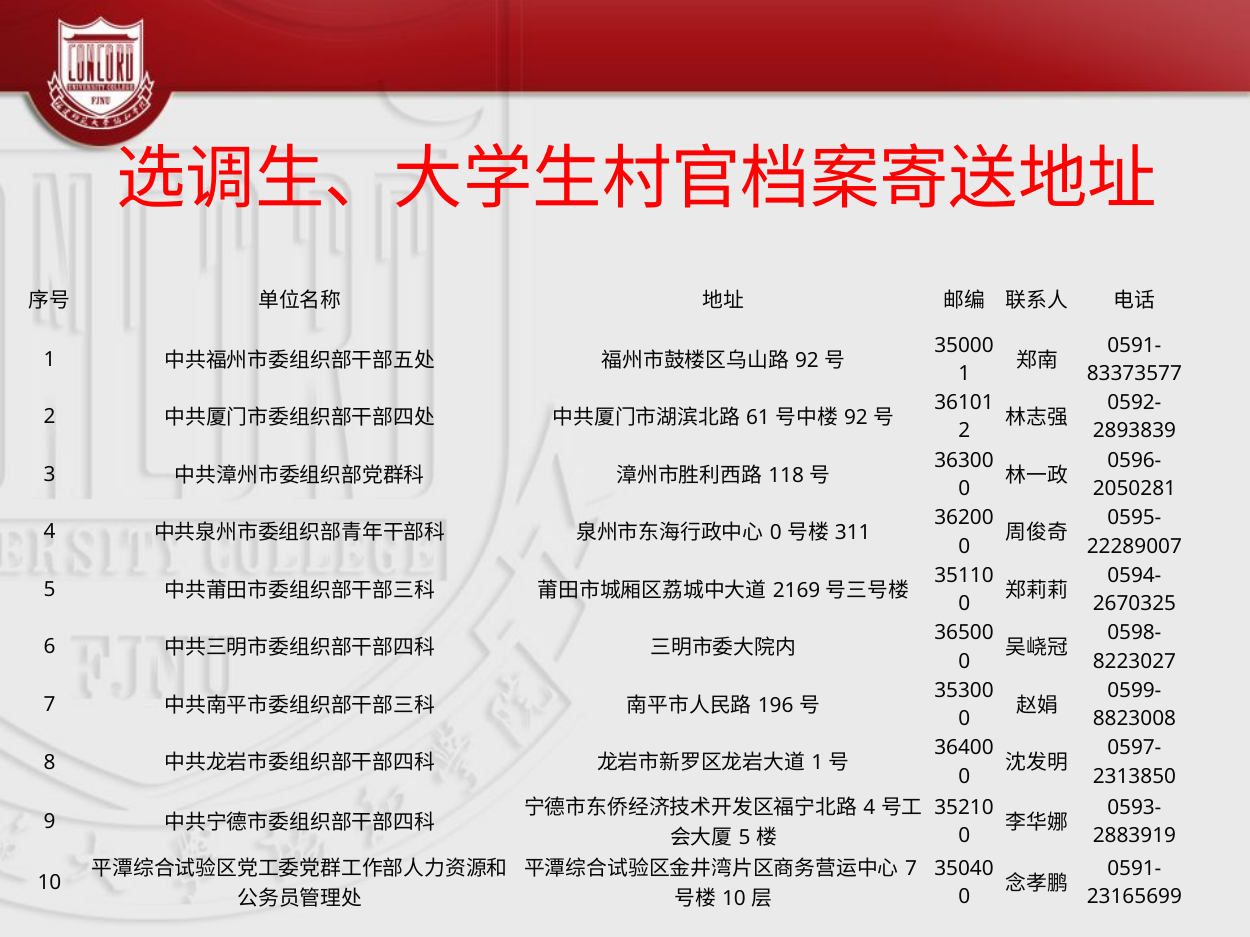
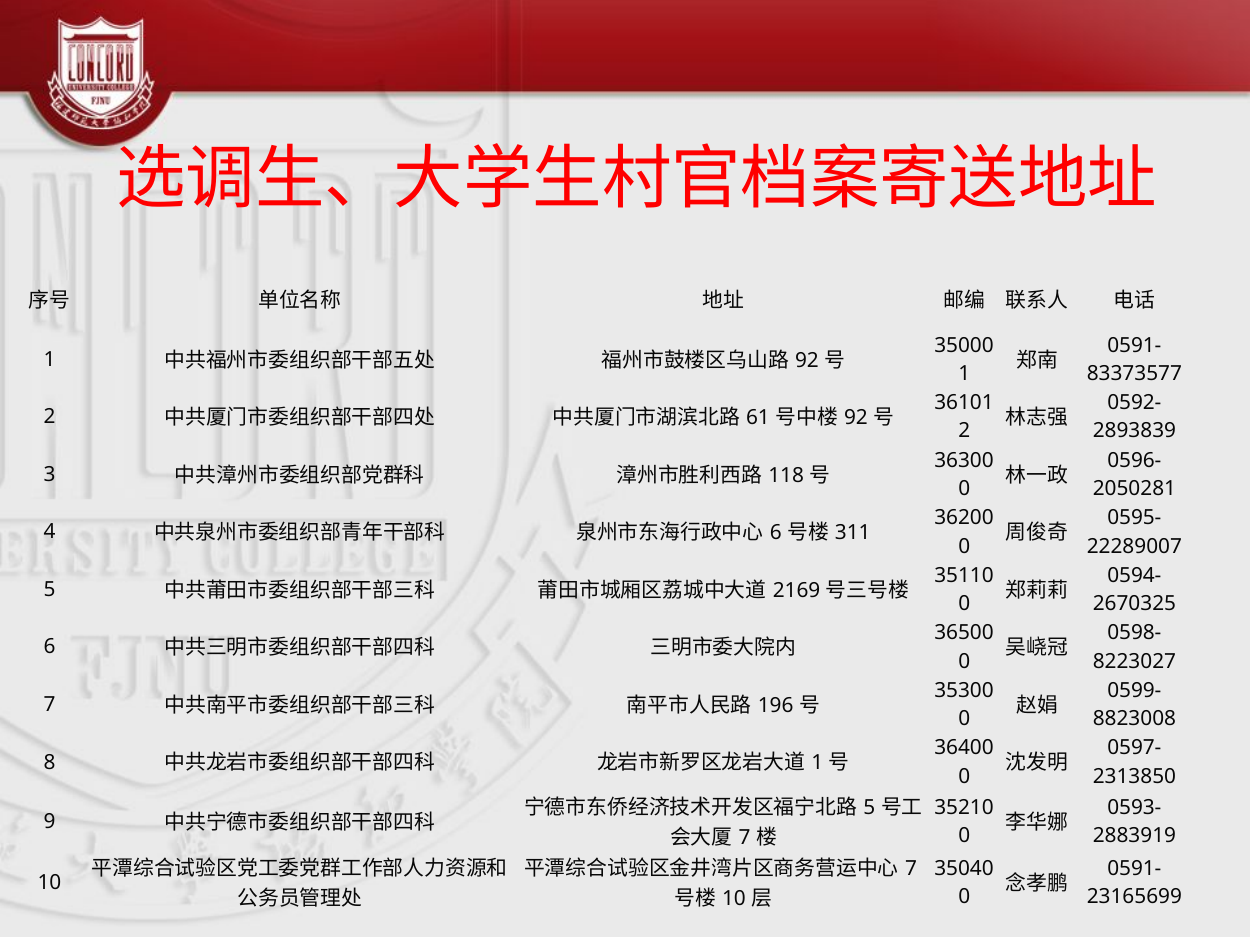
0: 0 -> 6 (776, 533)
4: 4 -> 5 (869, 808)
5: 5 -> 7 (744, 838)
